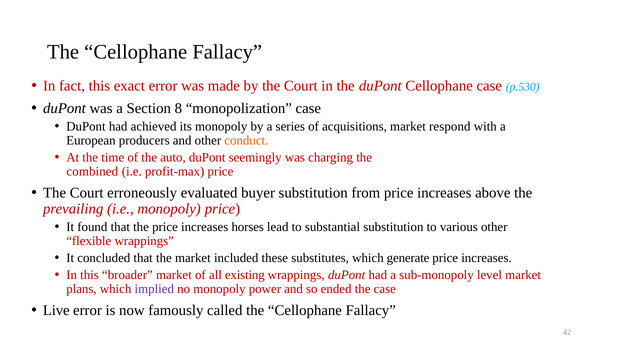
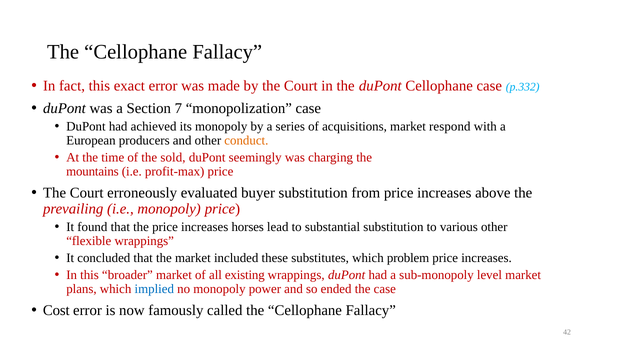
p.530: p.530 -> p.332 (523, 87)
8: 8 -> 7 (178, 108)
auto: auto -> sold (173, 157)
combined: combined -> mountains (92, 171)
generate: generate -> problem (408, 258)
implied colour: purple -> blue (154, 289)
Live: Live -> Cost (56, 310)
